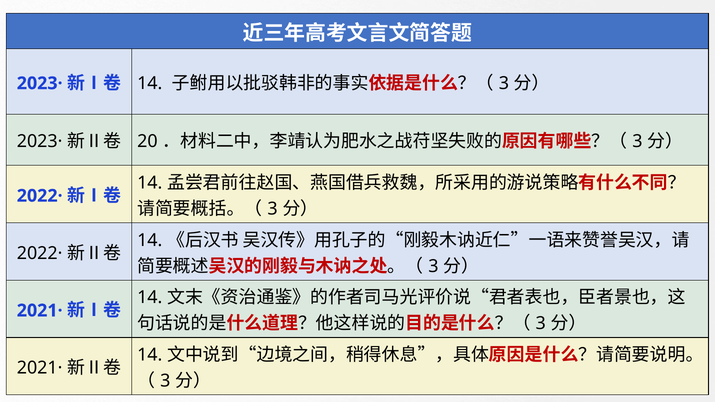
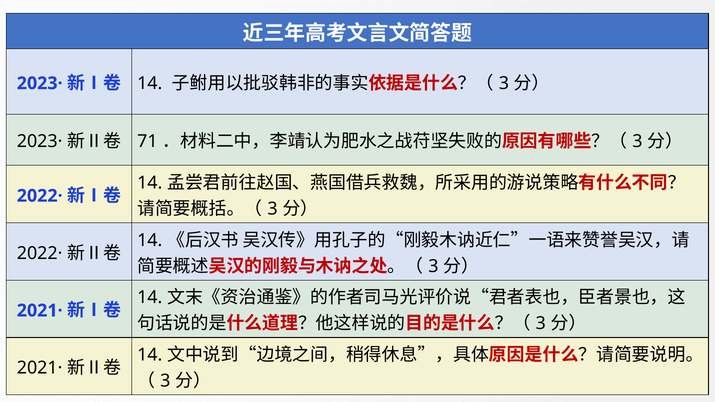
20: 20 -> 71 (147, 142)
